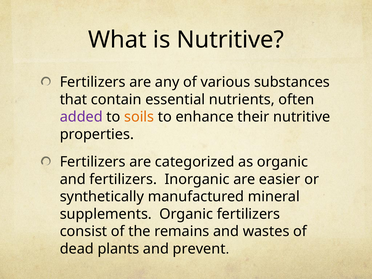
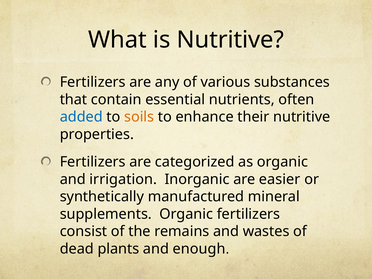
added colour: purple -> blue (81, 117)
and fertilizers: fertilizers -> irrigation (123, 179)
prevent: prevent -> enough (199, 249)
